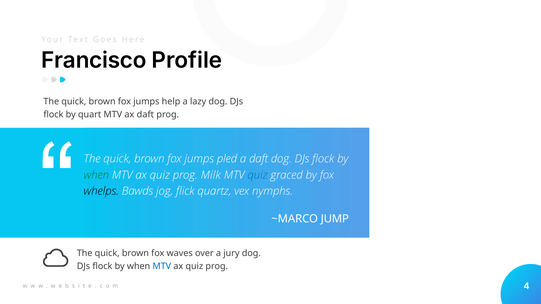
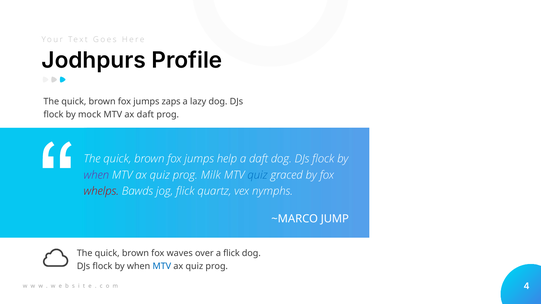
Francisco: Francisco -> Jodhpurs (94, 60)
help: help -> zaps (171, 102)
quart: quart -> mock (90, 115)
pled: pled -> help (227, 159)
when colour: green -> purple (96, 175)
whelps colour: black -> red (101, 191)
a jury: jury -> flick (231, 254)
